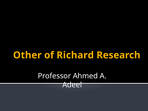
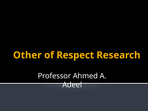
Richard: Richard -> Respect (75, 55)
